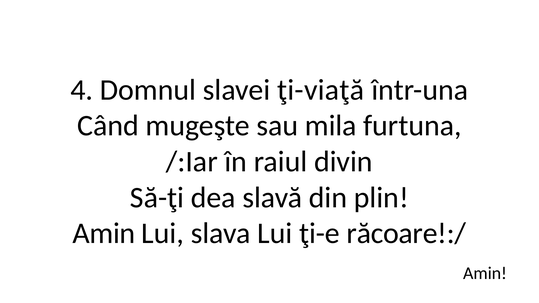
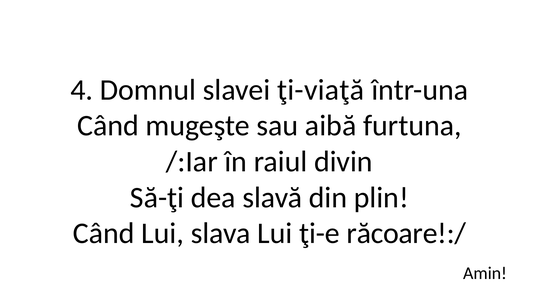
mila: mila -> aibă (331, 126)
Amin: Amin -> Când (104, 234)
